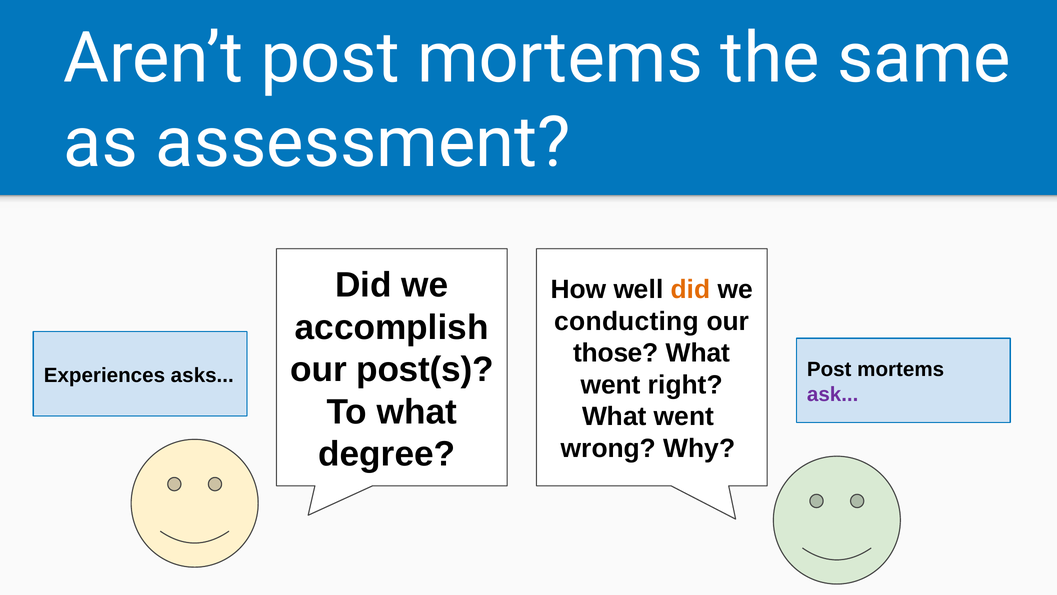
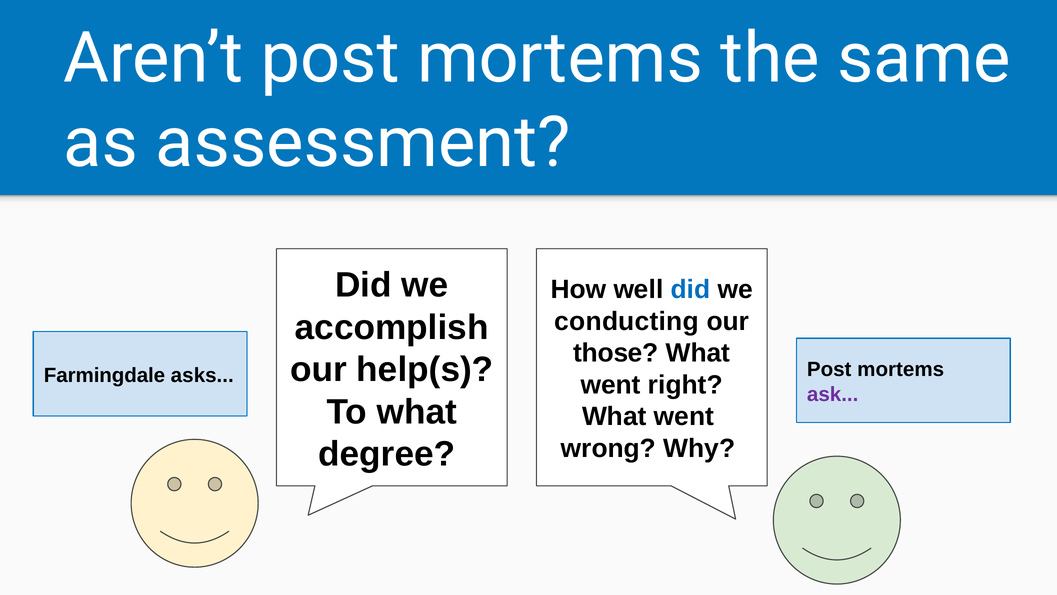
did colour: orange -> blue (690, 290)
post(s: post(s -> help(s (425, 369)
Experiences: Experiences -> Farmingdale (104, 375)
